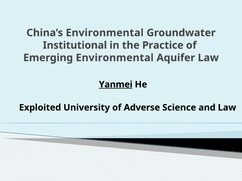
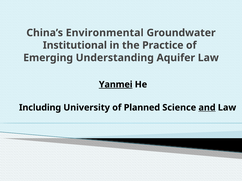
Emerging Environmental: Environmental -> Understanding (115, 58)
Exploited: Exploited -> Including (40, 108)
Adverse: Adverse -> Planned (142, 108)
and underline: none -> present (207, 108)
